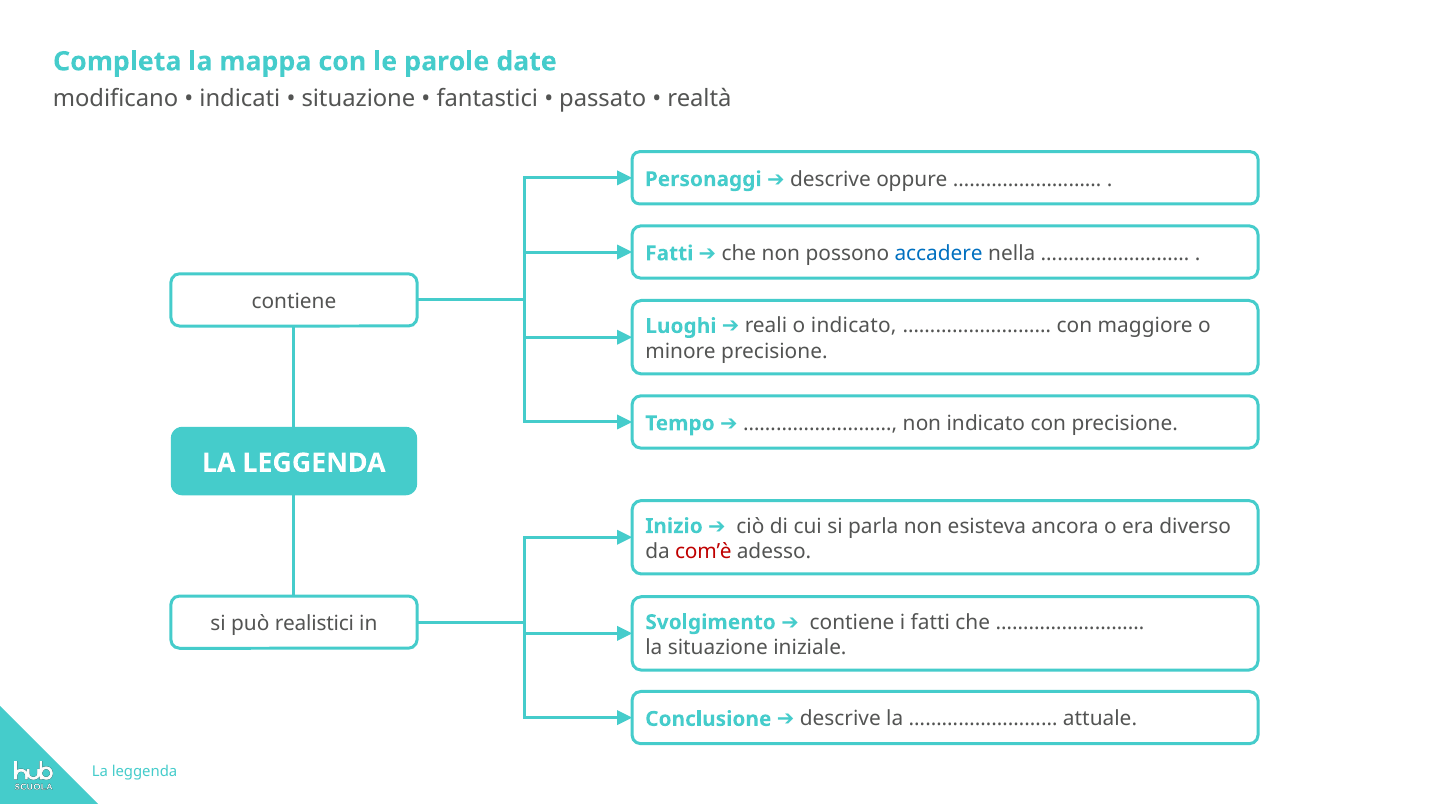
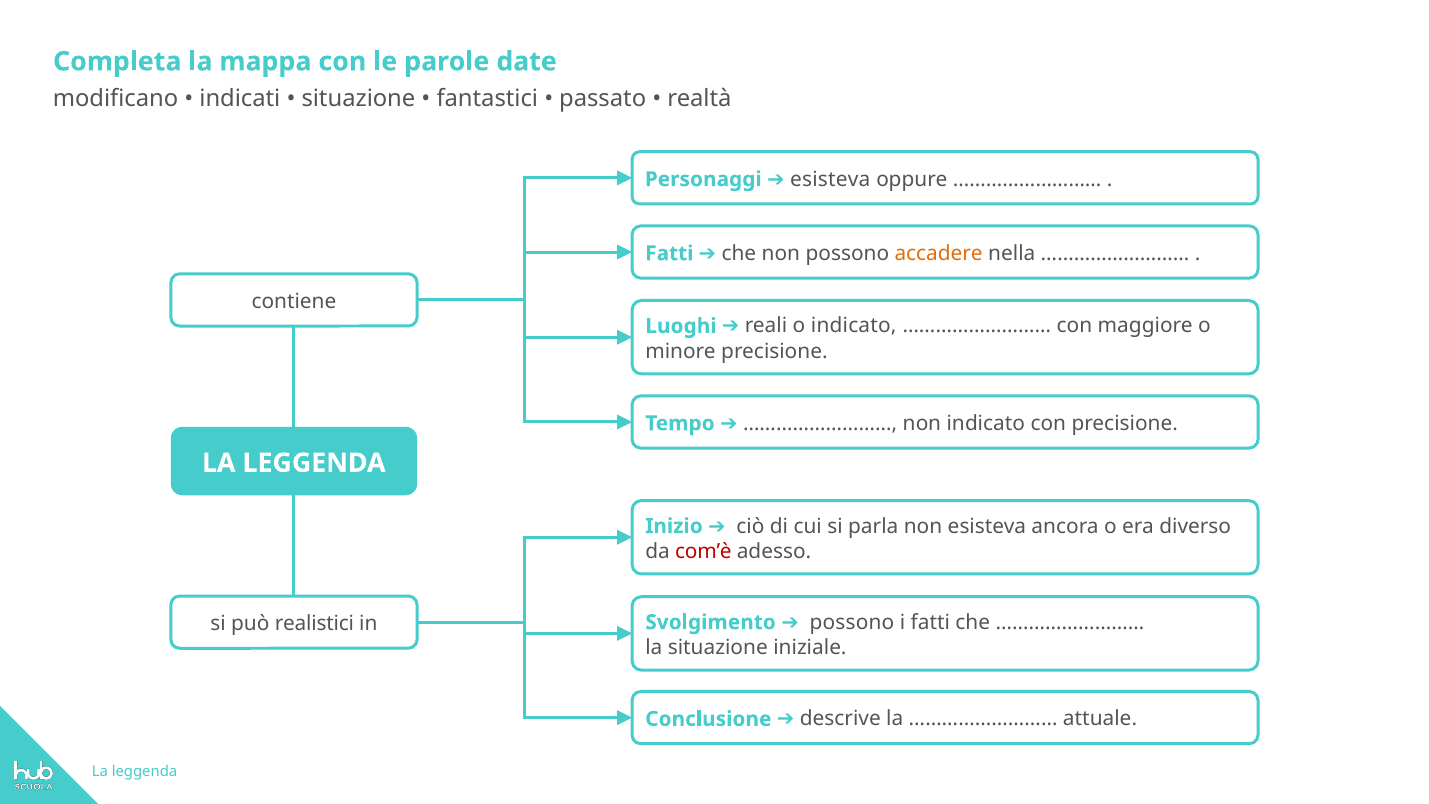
descrive: descrive -> esisteva (830, 179)
accadere colour: blue -> orange (939, 253)
contiene: contiene -> possono (852, 622)
